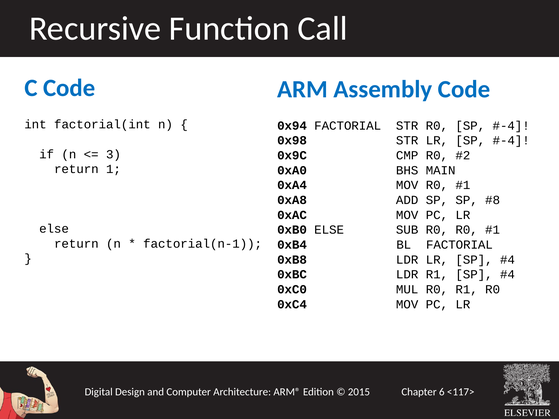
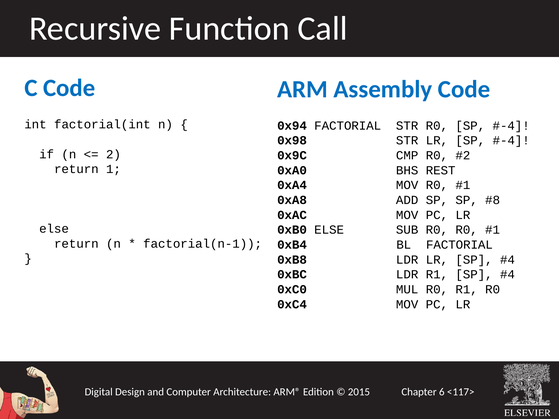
3: 3 -> 2 (113, 154)
MAIN: MAIN -> REST (441, 170)
